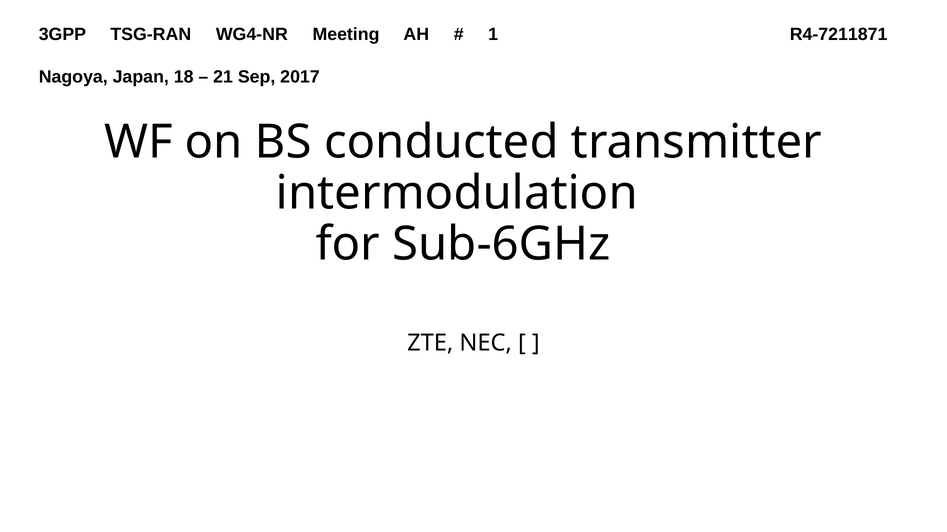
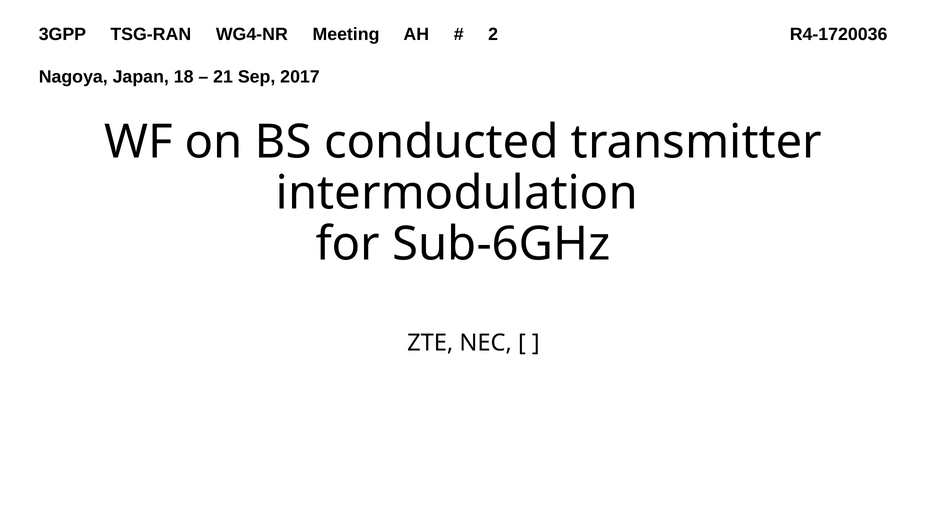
1: 1 -> 2 (493, 34)
R4-7211871: R4-7211871 -> R4-1720036 (839, 34)
